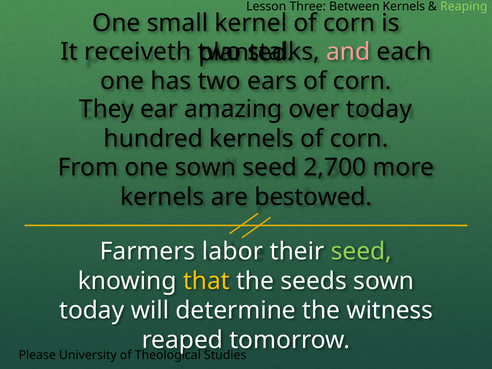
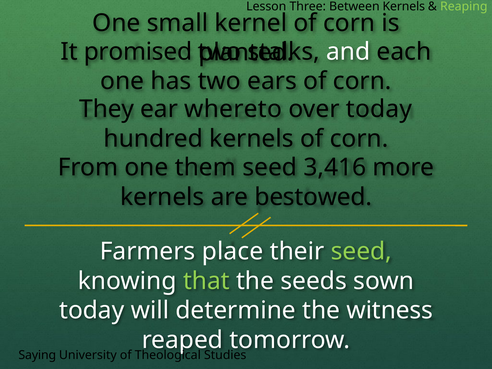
receiveth: receiveth -> promised (138, 52)
and colour: pink -> white (348, 52)
amazing: amazing -> whereto (233, 109)
one sown: sown -> them (205, 167)
2,700: 2,700 -> 3,416 (335, 167)
labor: labor -> place (233, 251)
that colour: yellow -> light green (206, 281)
Please: Please -> Saying (37, 355)
